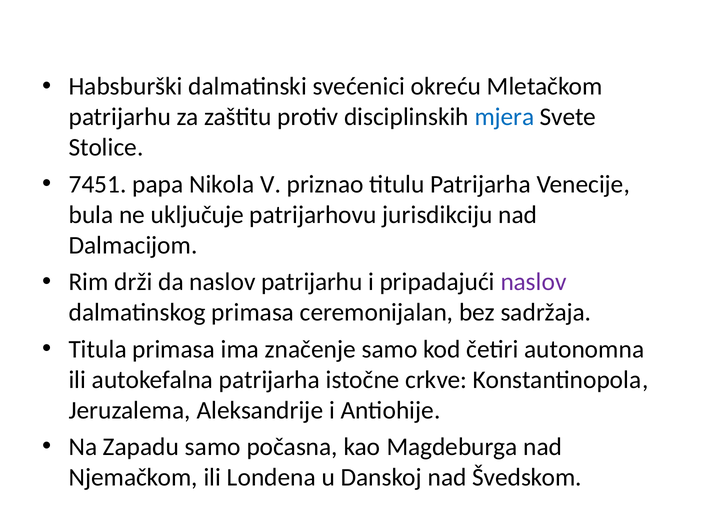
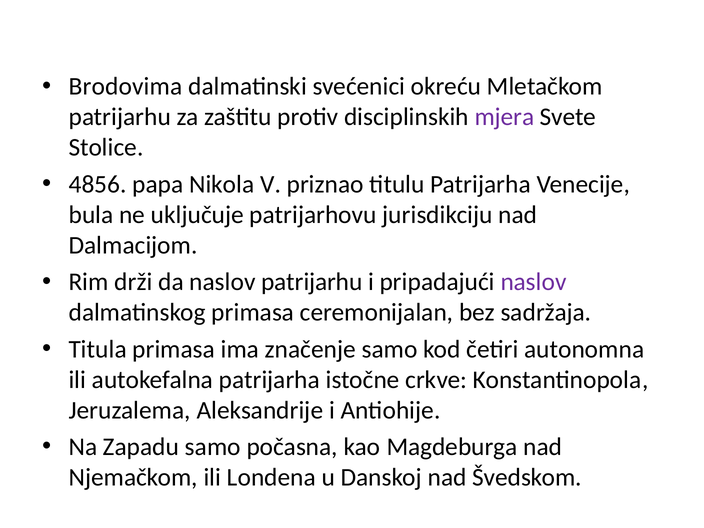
Habsburški: Habsburški -> Brodovima (126, 87)
mjera colour: blue -> purple (504, 117)
7451: 7451 -> 4856 (98, 184)
